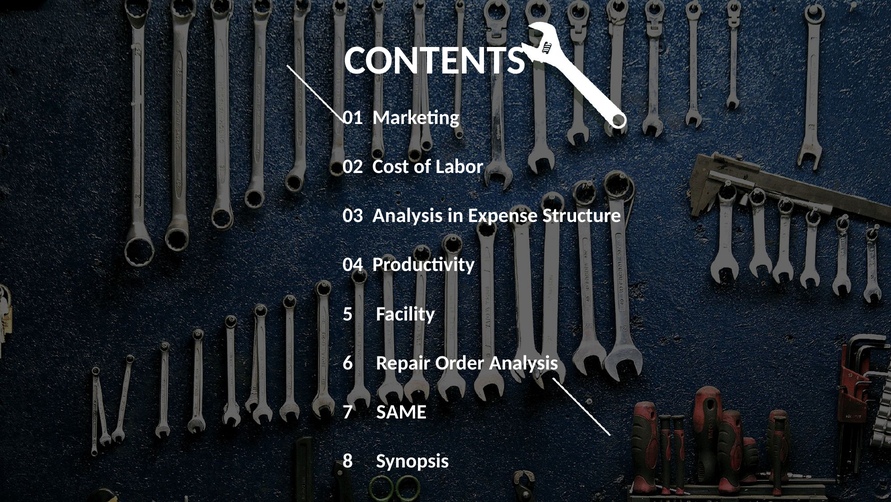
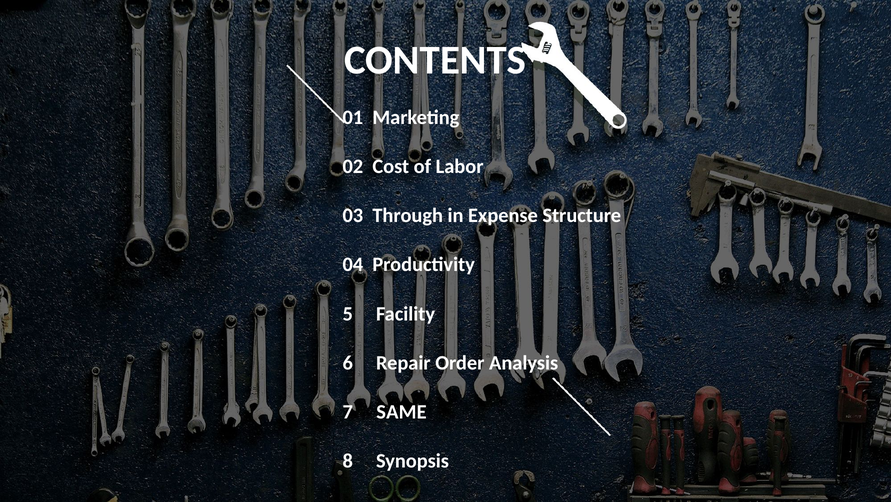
03 Analysis: Analysis -> Through (408, 215)
